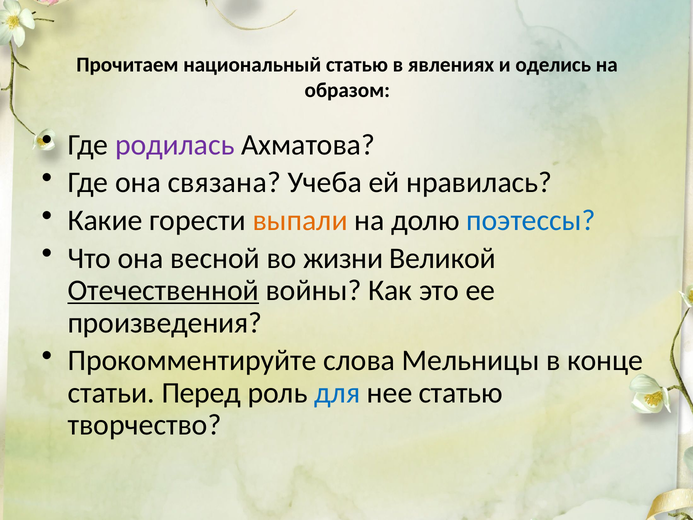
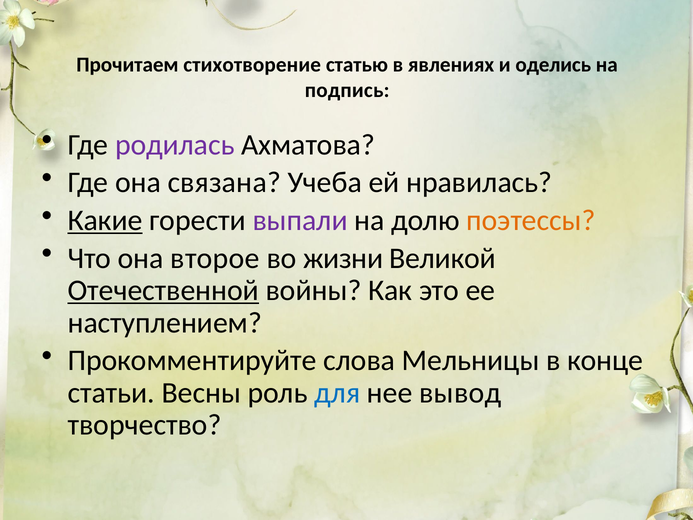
национальный: национальный -> стихотворение (252, 65)
образом: образом -> подпись (347, 90)
Какие underline: none -> present (105, 220)
выпали colour: orange -> purple (300, 220)
поэтессы colour: blue -> orange (531, 220)
весной: весной -> второе (215, 258)
произведения: произведения -> наступлением (165, 323)
Перед: Перед -> Весны (201, 393)
нее статью: статью -> вывод (460, 393)
